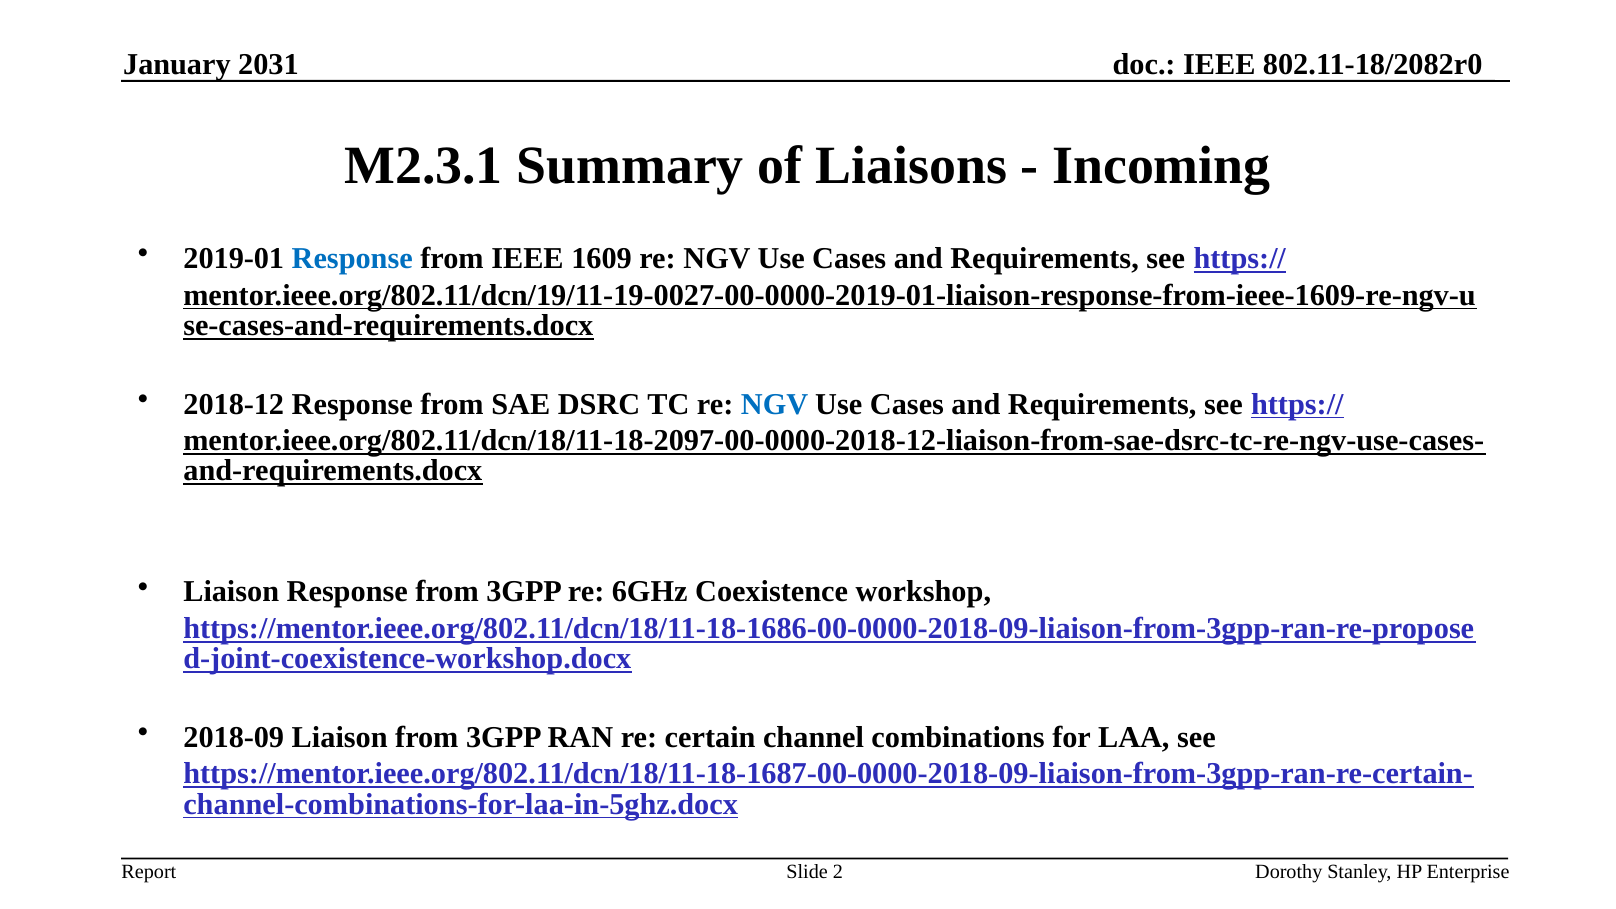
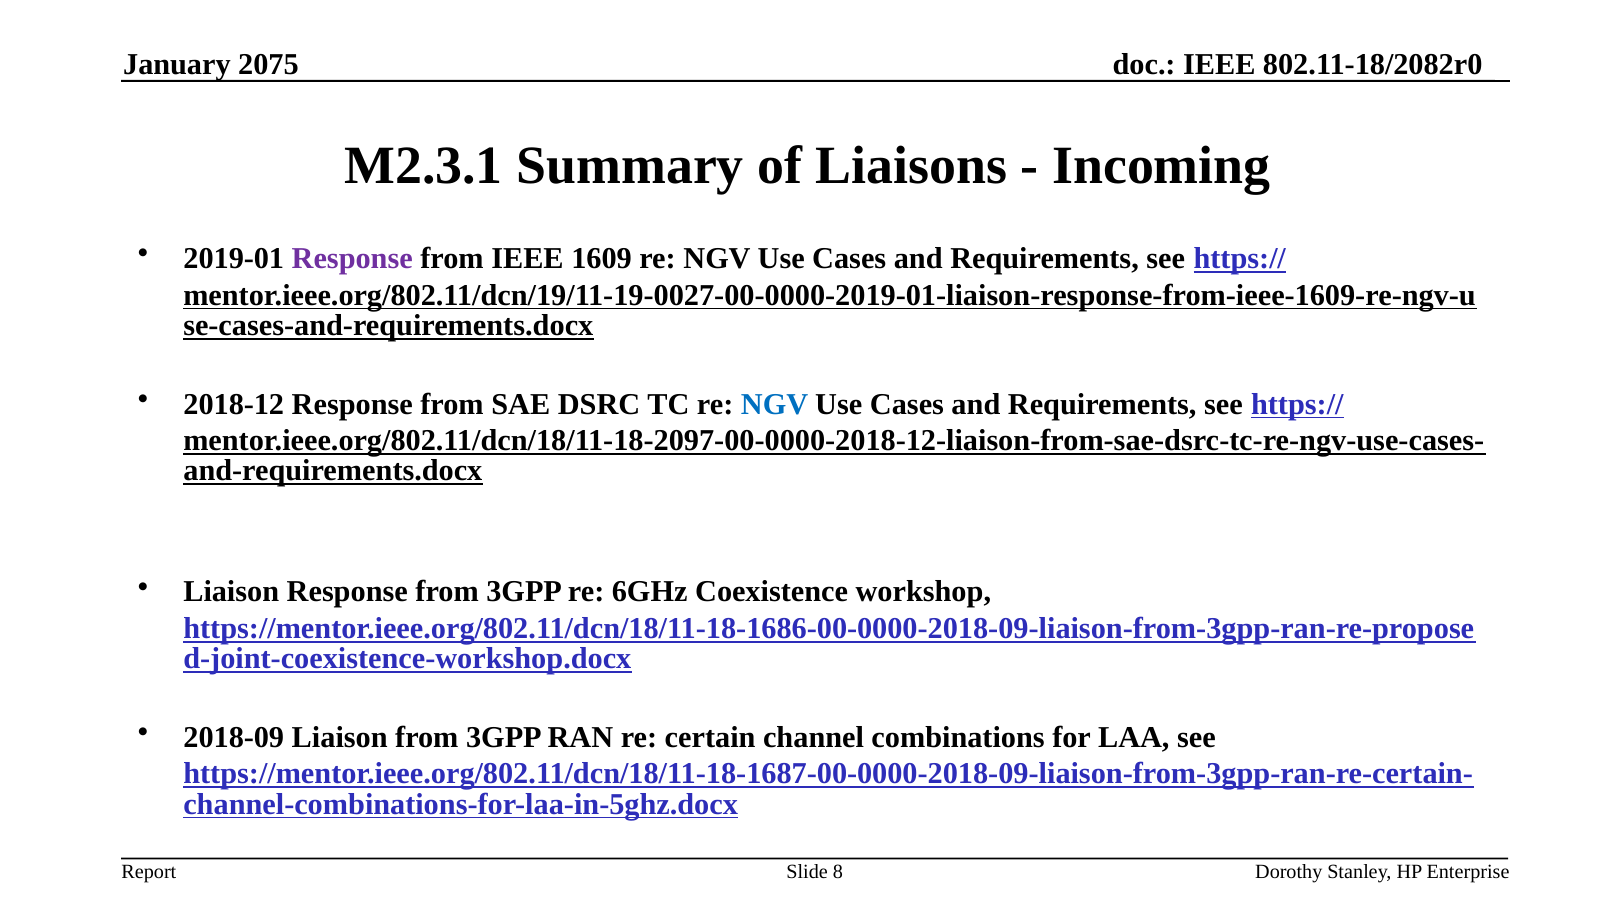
2031: 2031 -> 2075 (268, 65)
Response colour: blue -> purple (352, 259)
2: 2 -> 8 (838, 872)
